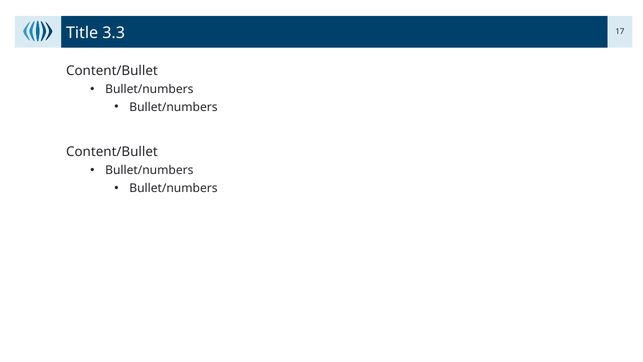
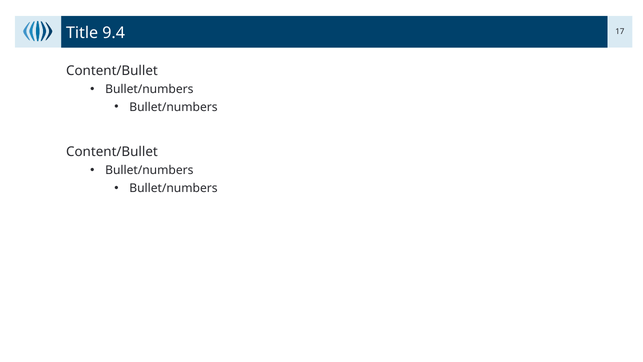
3.3: 3.3 -> 9.4 (114, 33)
